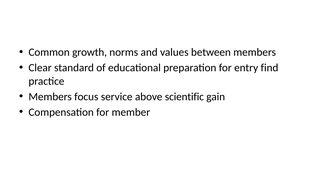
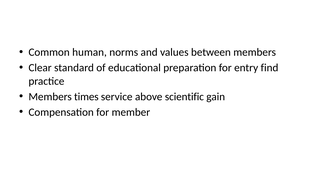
growth: growth -> human (90, 52)
focus: focus -> times (86, 97)
